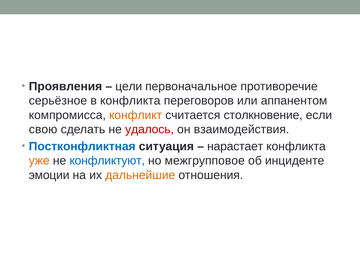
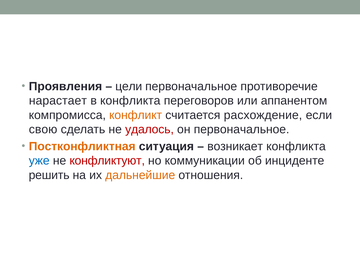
серьёзное: серьёзное -> нарастает (58, 101)
столкновение: столкновение -> расхождение (263, 115)
он взаимодействия: взаимодействия -> первоначальное (242, 130)
Постконфликтная colour: blue -> orange (82, 146)
нарастает: нарастает -> возникает (235, 146)
уже colour: orange -> blue (39, 161)
конфликтуют colour: blue -> red (107, 161)
межгрупповое: межгрупповое -> коммуникации (205, 161)
эмоции: эмоции -> решить (49, 175)
